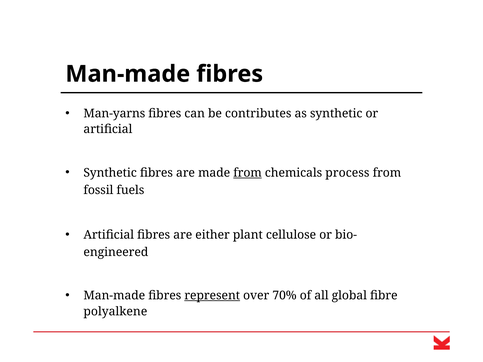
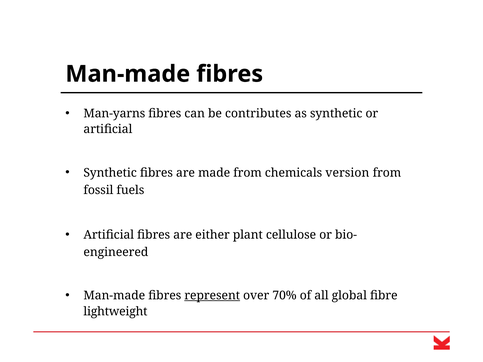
from underline: present -> none (248, 173)
process: process -> version (347, 173)
polyalkene: polyalkene -> lightweight (115, 312)
